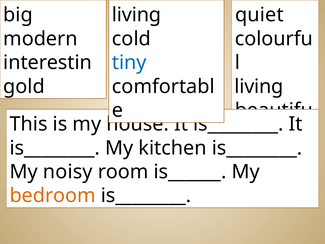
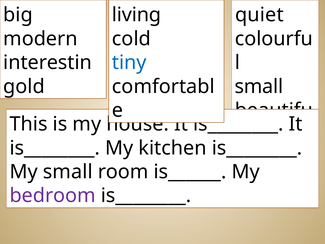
living: living -> small (259, 86)
My noisy: noisy -> small (68, 172)
bedroom colour: orange -> purple (53, 195)
